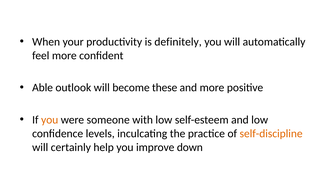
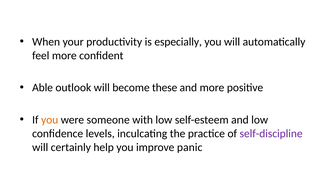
definitely: definitely -> especially (178, 42)
self-discipline colour: orange -> purple (271, 133)
down: down -> panic (190, 147)
